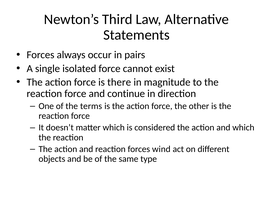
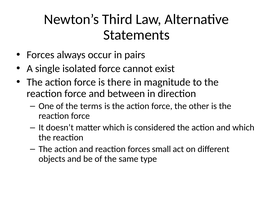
continue: continue -> between (126, 93)
wind: wind -> small (161, 149)
